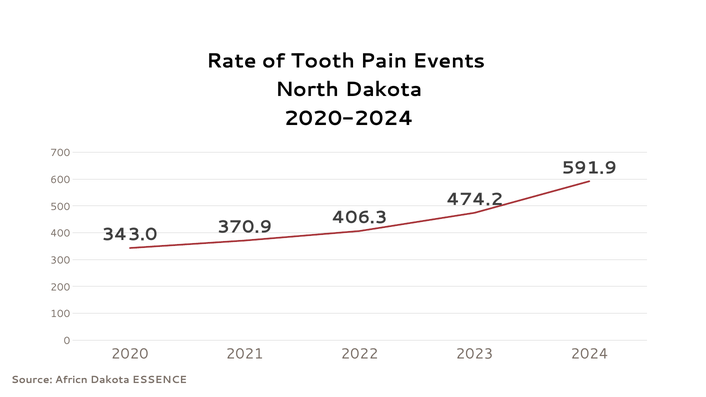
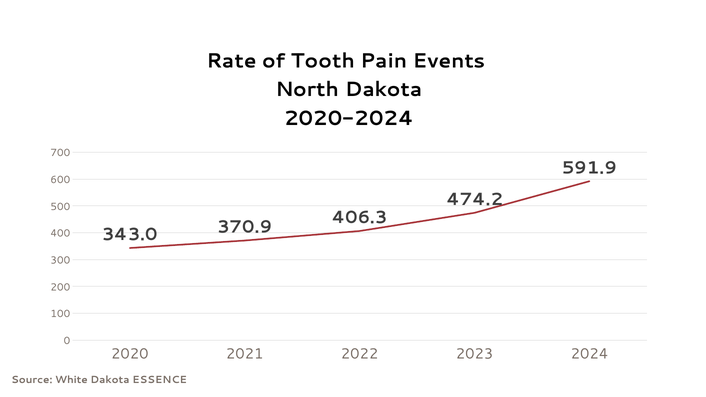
Africn: Africn -> White (71, 380)
